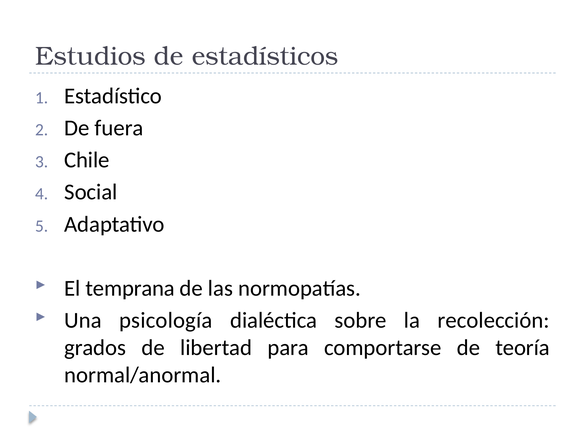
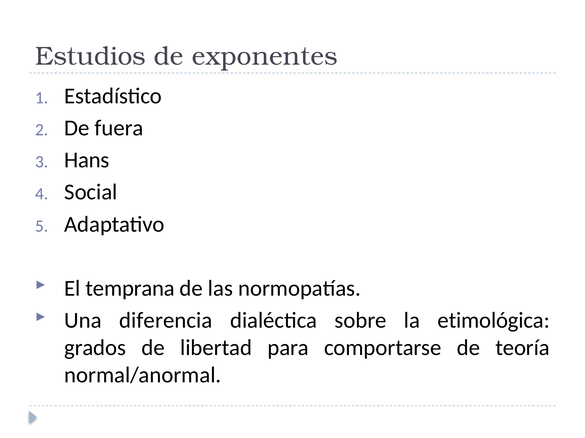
estadísticos: estadísticos -> exponentes (265, 56)
Chile: Chile -> Hans (87, 160)
psicología: psicología -> diferencia (166, 321)
recolección: recolección -> etimológica (494, 321)
